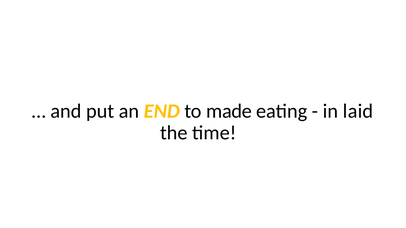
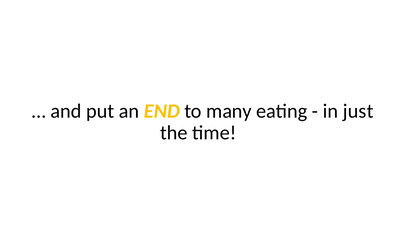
made: made -> many (229, 111)
laid: laid -> just (358, 111)
